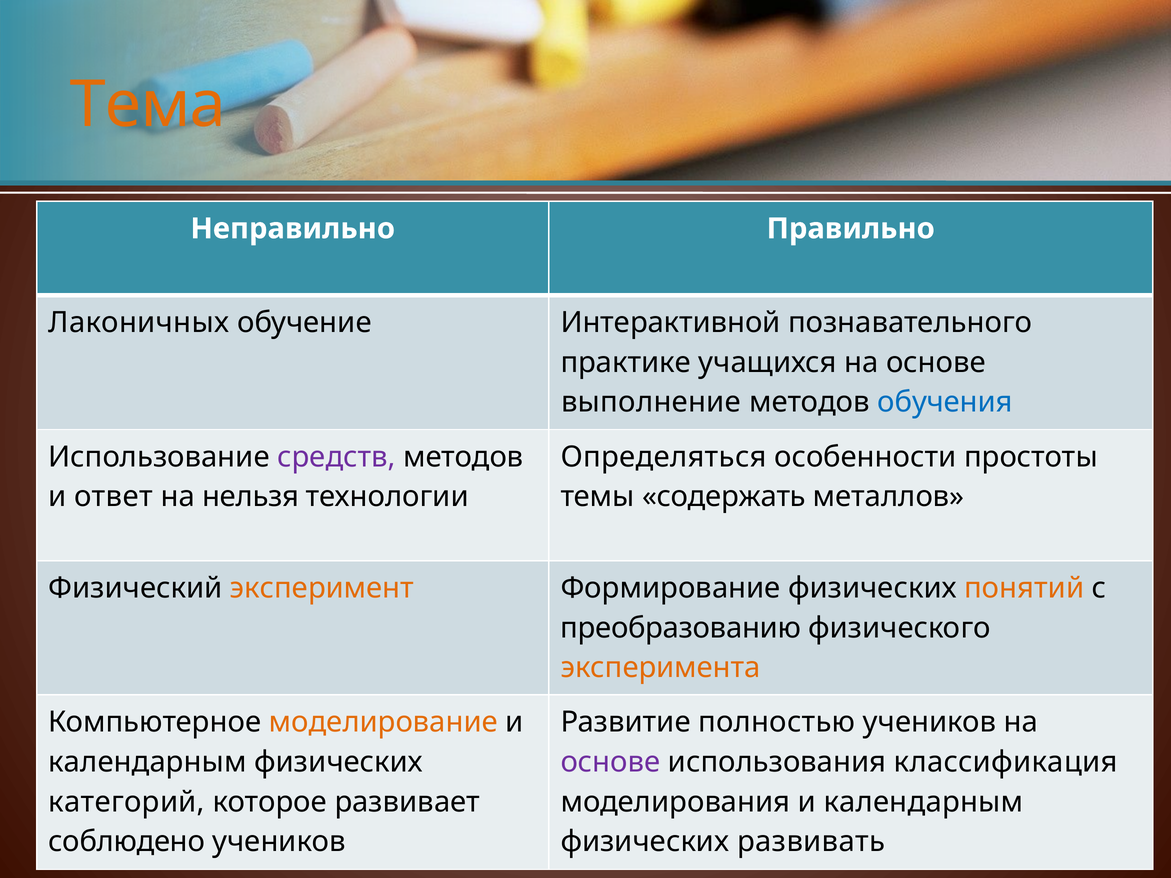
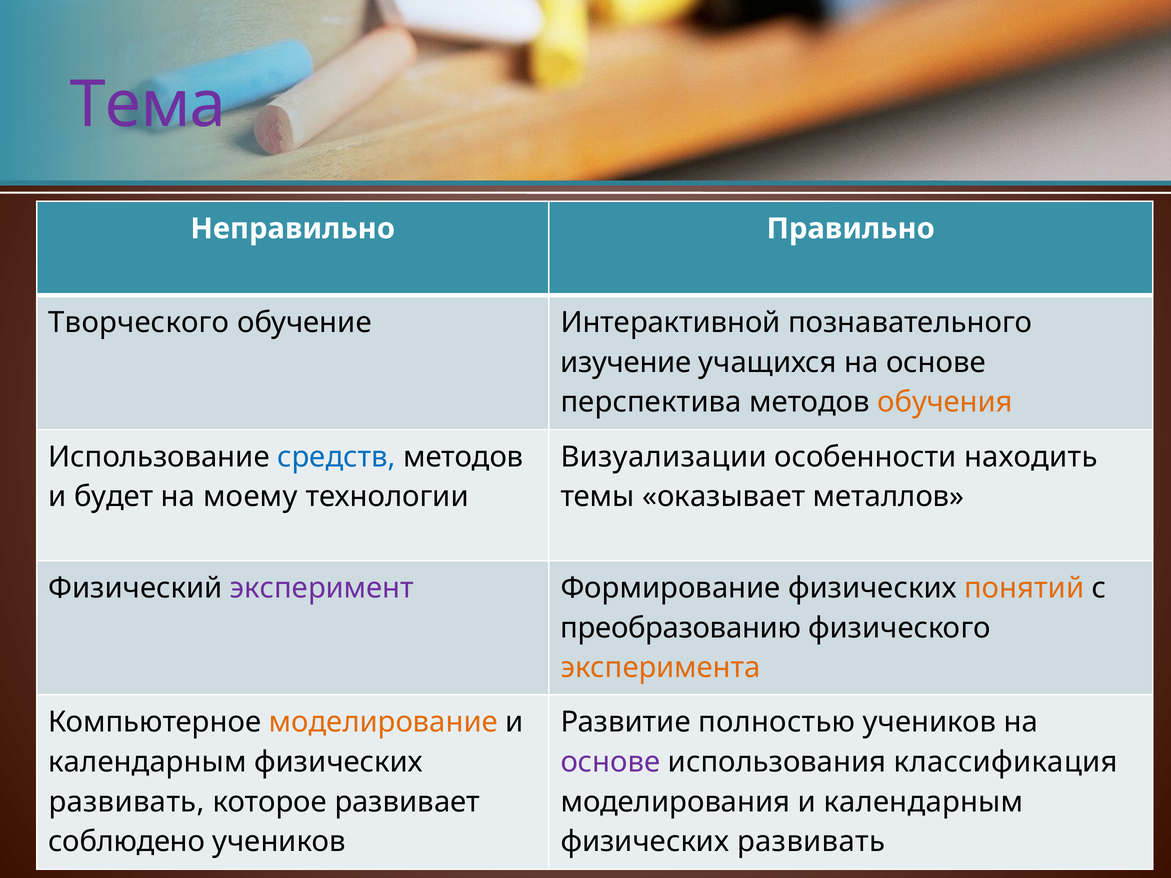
Тема colour: orange -> purple (148, 105)
Лаконичных: Лаконичных -> Творческого (139, 323)
практике: практике -> изучение (626, 363)
выполнение: выполнение -> перспектива (651, 402)
обучения colour: blue -> orange (945, 402)
средств colour: purple -> blue (336, 457)
Определяться: Определяться -> Визуализации (664, 457)
простоты: простоты -> находить (1031, 457)
ответ: ответ -> будет (114, 497)
нельзя: нельзя -> моему (250, 497)
содержать: содержать -> оказывает (724, 497)
эксперимент colour: orange -> purple (322, 588)
категорий: категорий -> развивать (127, 802)
